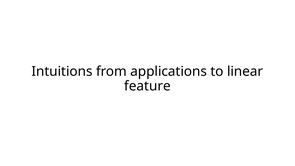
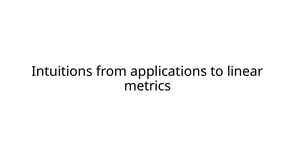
feature: feature -> metrics (147, 86)
